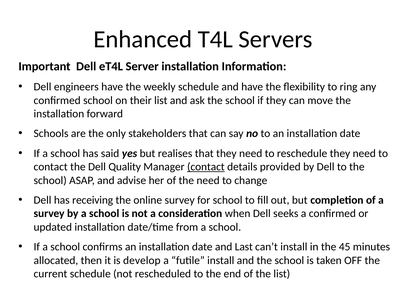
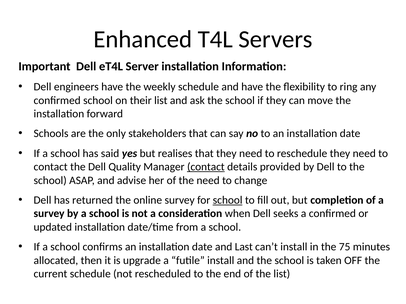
receiving: receiving -> returned (93, 200)
school underline: none -> present (228, 200)
45: 45 -> 75 (345, 247)
develop: develop -> upgrade (142, 261)
